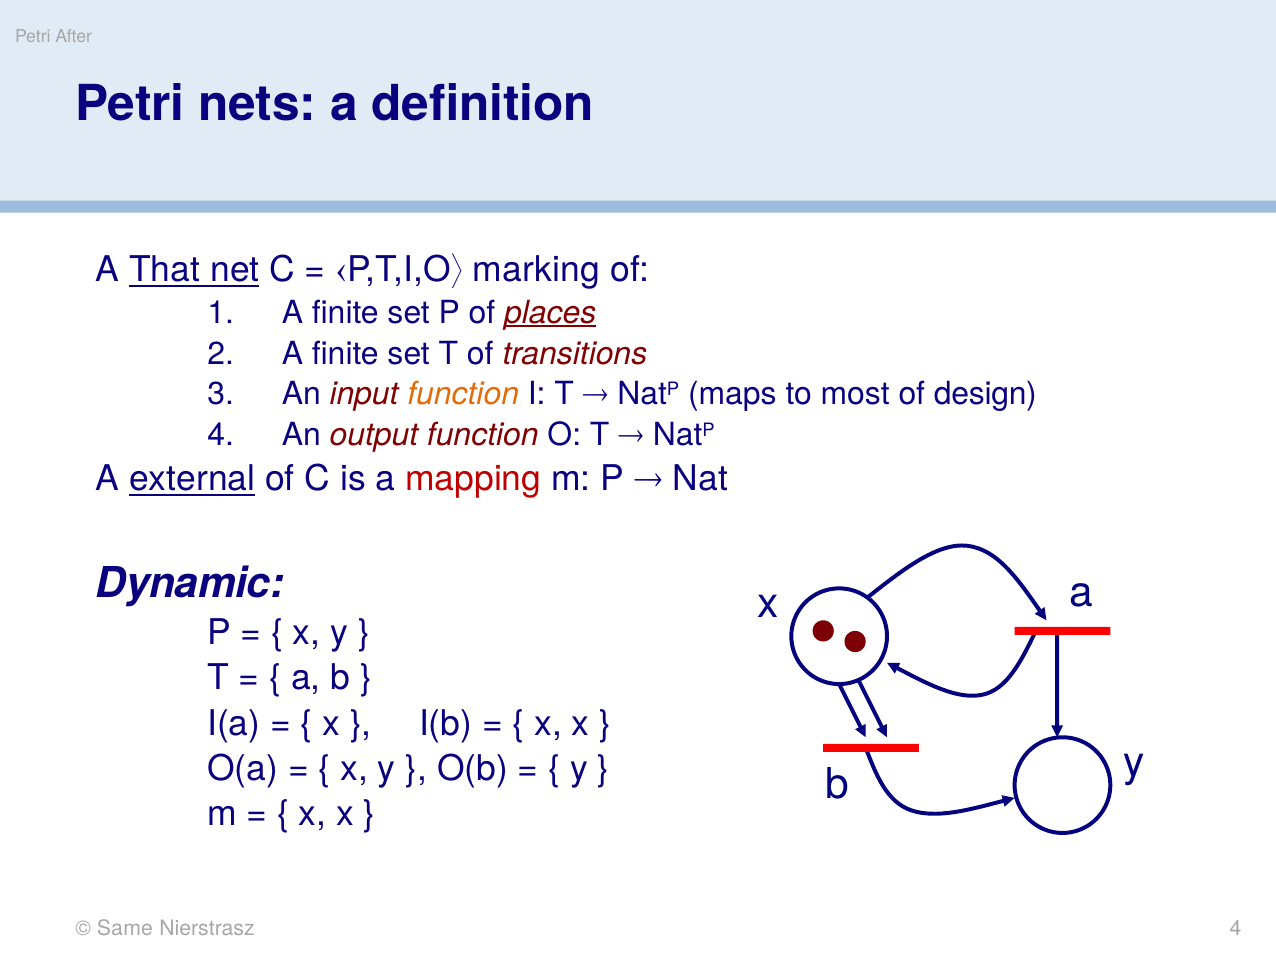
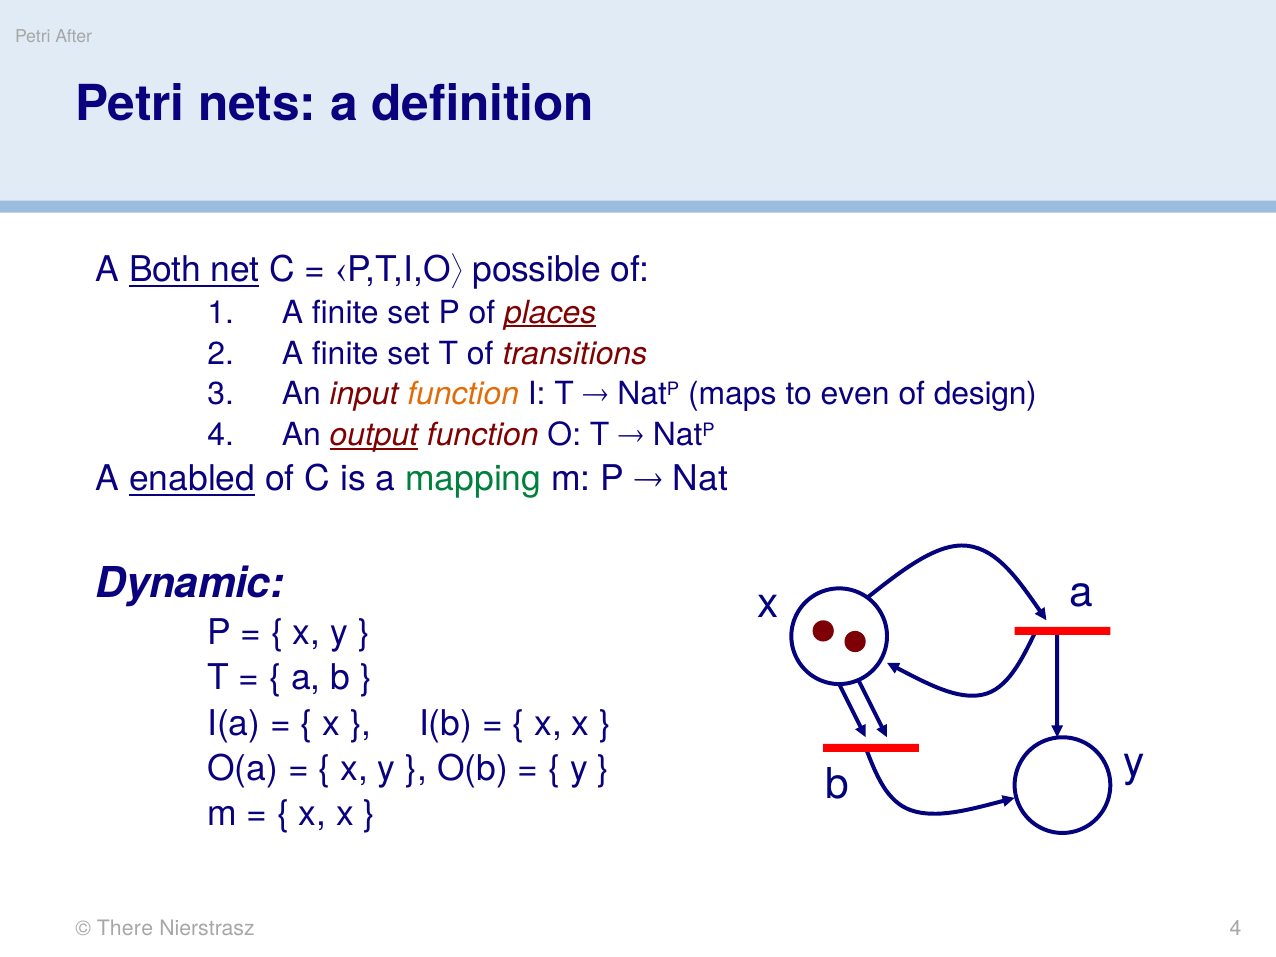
That: That -> Both (165, 270)
marking: marking -> possible (537, 270)
most: most -> even (855, 394)
output underline: none -> present (374, 435)
external: external -> enabled (192, 479)
mapping colour: red -> green (473, 479)
Same: Same -> There (125, 928)
